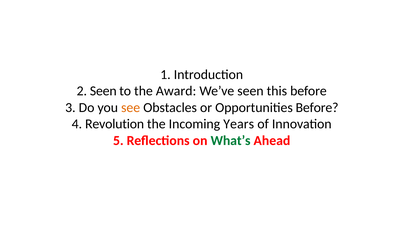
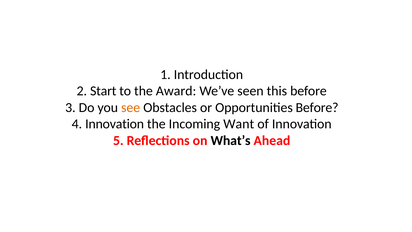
2 Seen: Seen -> Start (103, 91)
4 Revolution: Revolution -> Innovation (115, 124)
Years: Years -> Want (239, 124)
What’s colour: green -> black (231, 140)
